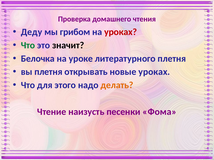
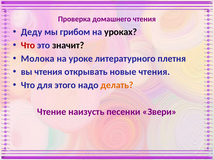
уроках colour: red -> black (121, 32)
Что colour: green -> red (28, 45)
Белочка: Белочка -> Молока (38, 59)
вы плетня: плетня -> чтения (48, 72)
новые уроках: уроках -> чтения (154, 72)
Фома: Фома -> Звери (160, 112)
